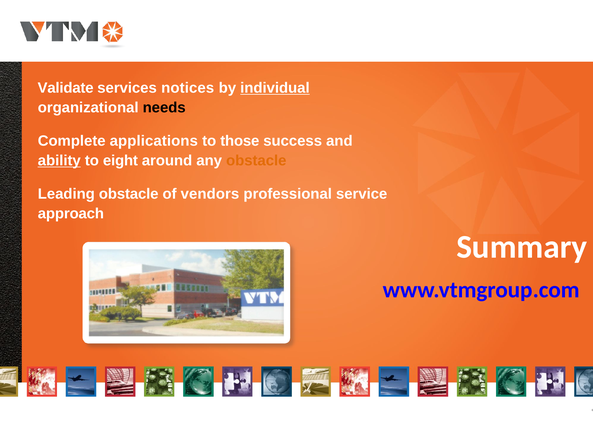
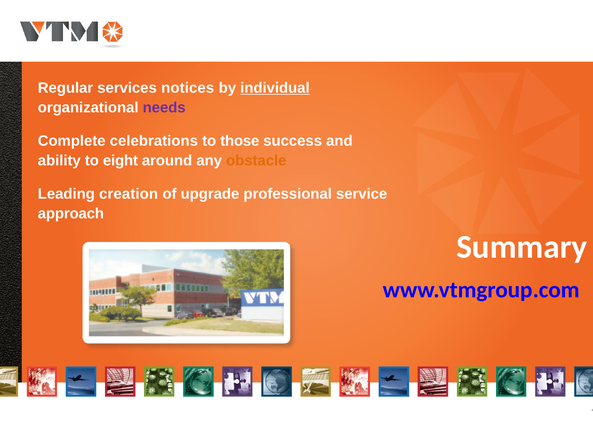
Validate: Validate -> Regular (66, 88)
needs colour: black -> purple (164, 108)
applications: applications -> celebrations (154, 141)
ability underline: present -> none (59, 161)
Leading obstacle: obstacle -> creation (129, 194)
vendors: vendors -> upgrade (210, 194)
